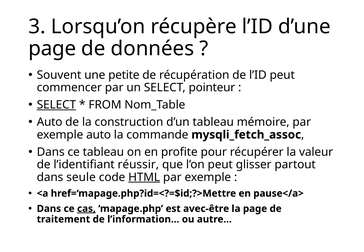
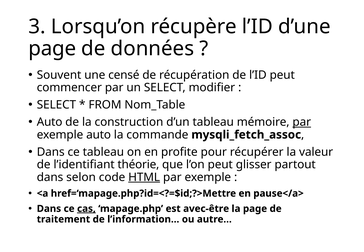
petite: petite -> censé (124, 75)
pointeur: pointeur -> modifier (212, 88)
SELECT underline: present -> none (56, 105)
par underline: none -> present (302, 122)
réussir: réussir -> théorie (138, 165)
seule: seule -> selon (81, 177)
